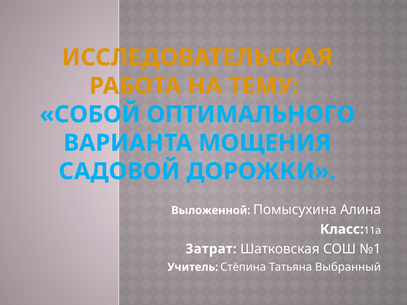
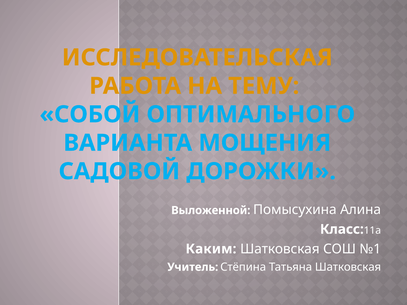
Затрат: Затрат -> Каким (211, 249)
Татьяна Выбранный: Выбранный -> Шатковская (348, 267)
